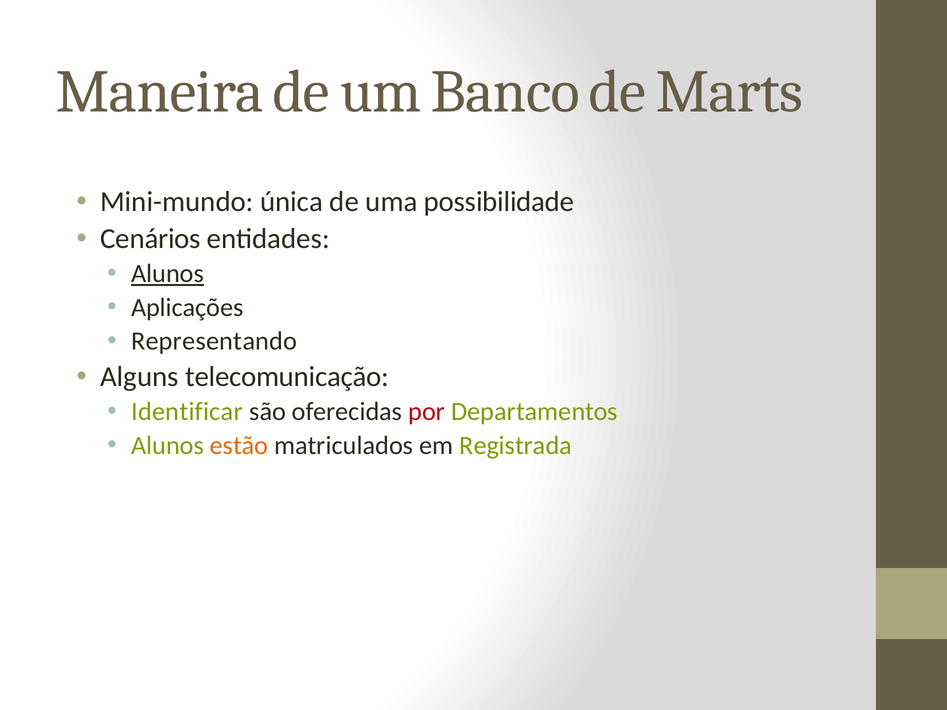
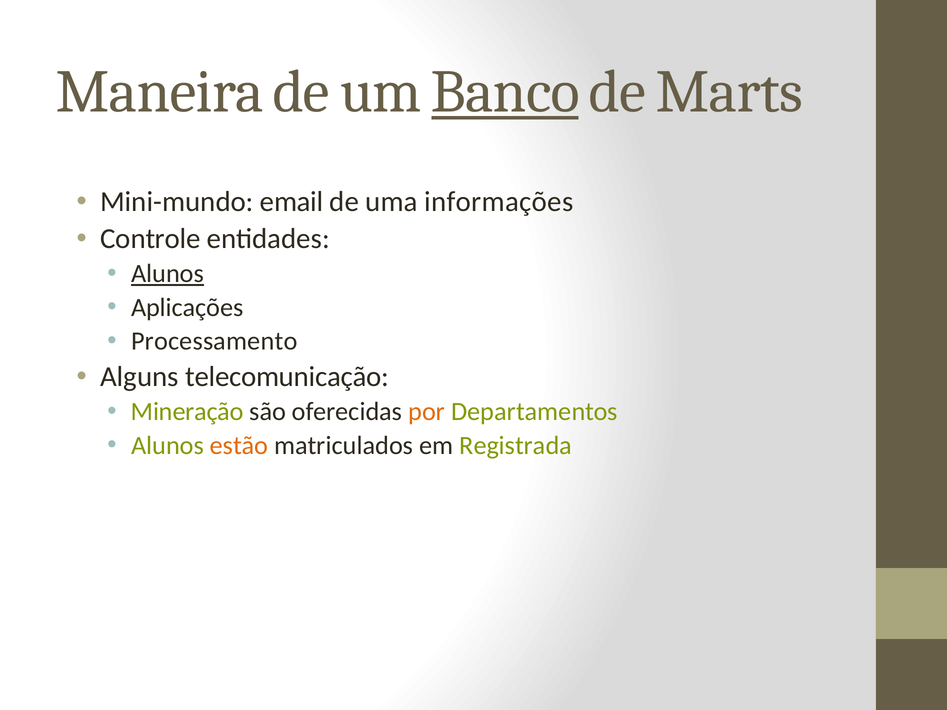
Banco underline: none -> present (505, 92)
única: única -> email (292, 202)
possibilidade: possibilidade -> informações (499, 202)
Cenários: Cenários -> Controle (150, 239)
Representando: Representando -> Processamento (214, 341)
Identificar: Identificar -> Mineração (187, 412)
por colour: red -> orange (427, 412)
